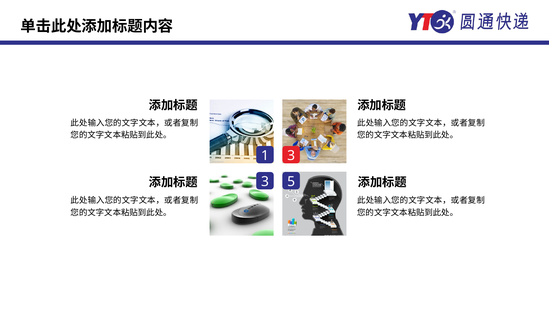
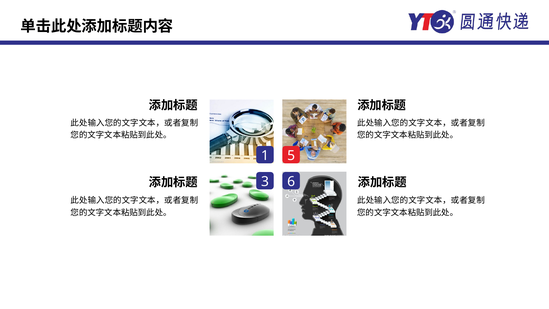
1 3: 3 -> 5 (291, 156)
5: 5 -> 6 (291, 182)
